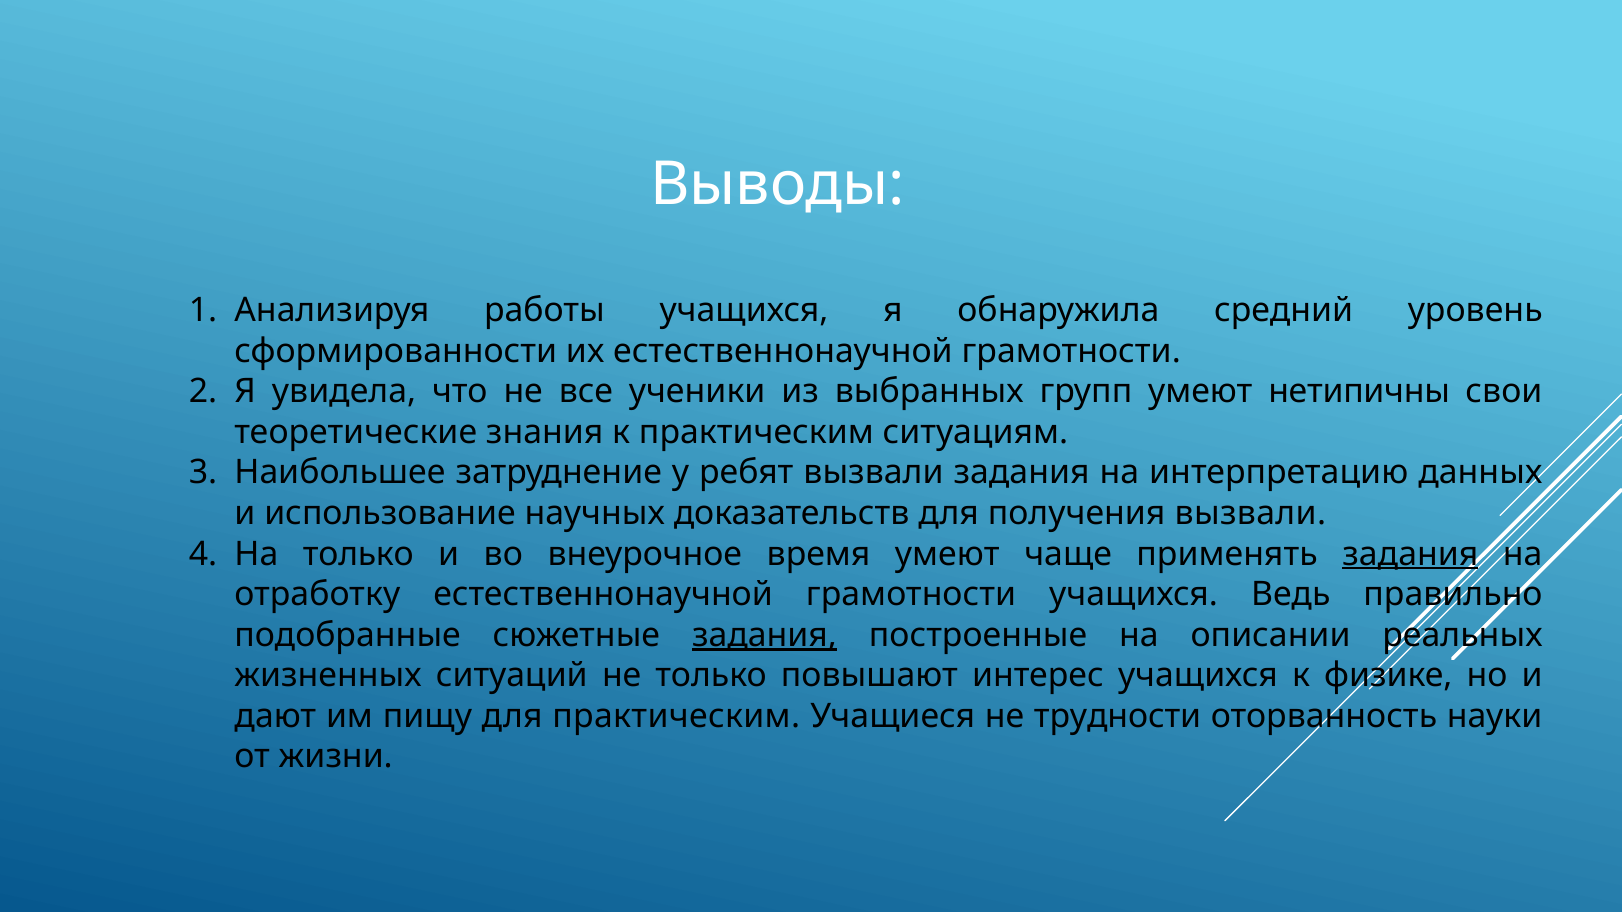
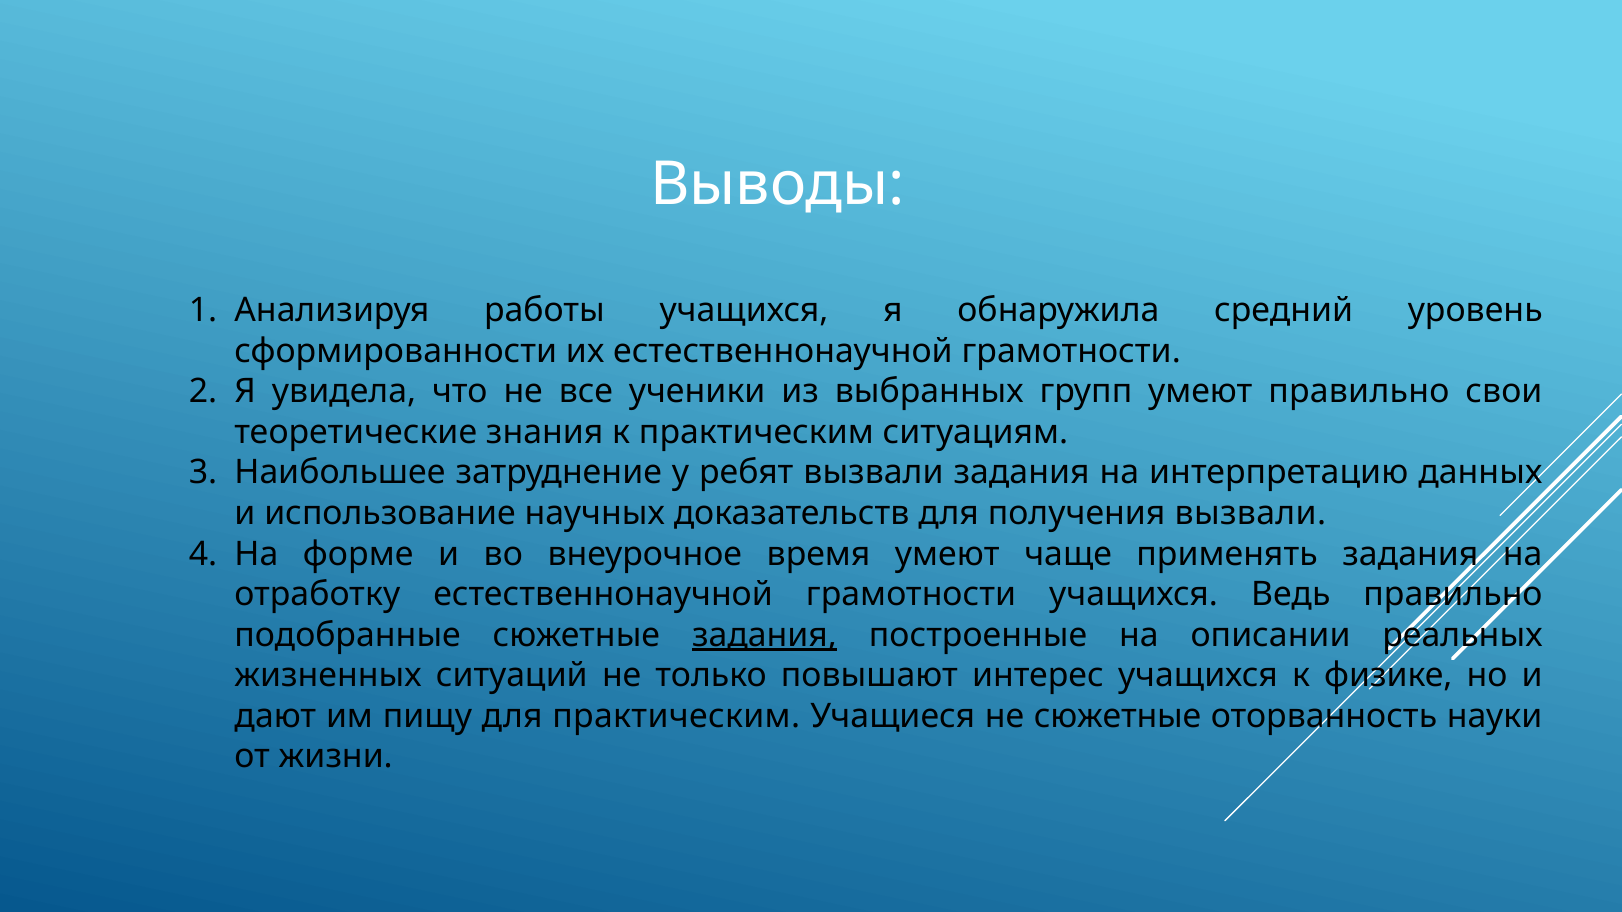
умеют нетипичны: нетипичны -> правильно (1359, 392)
На только: только -> форме (358, 554)
задания underline: present -> none (1410, 554)
не трудности: трудности -> сюжетные (1118, 716)
